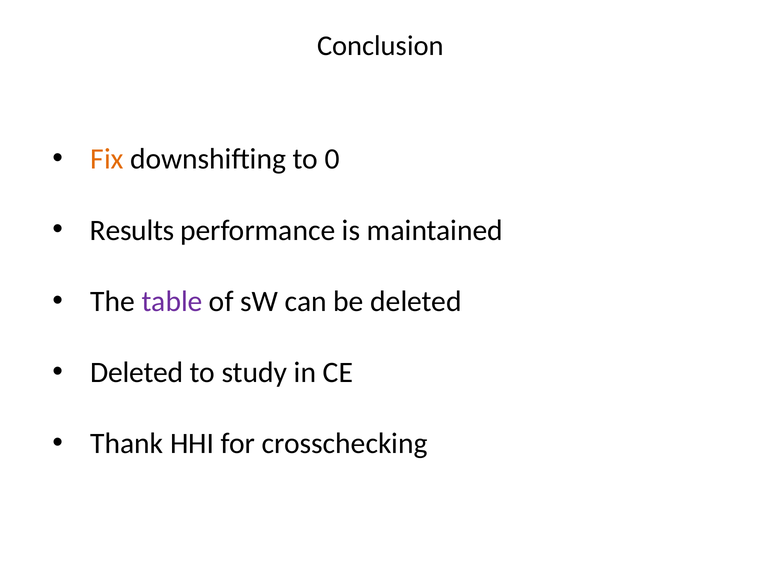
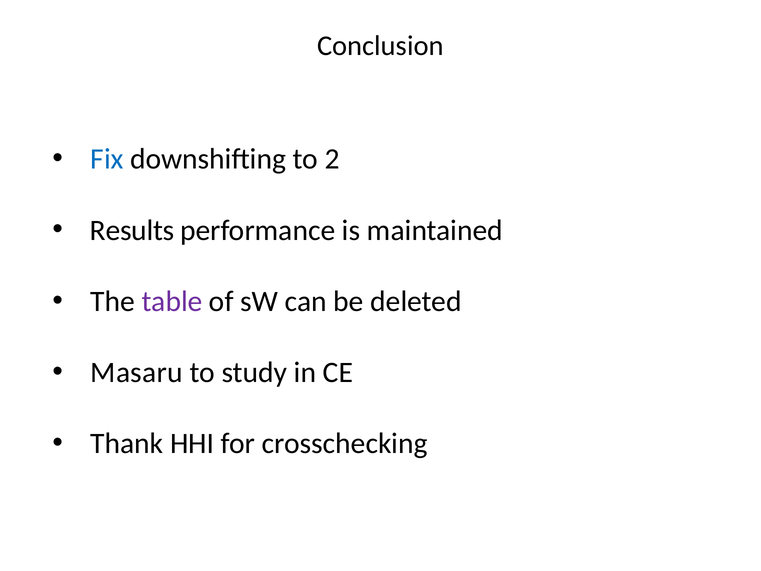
Fix colour: orange -> blue (107, 159)
0: 0 -> 2 (332, 159)
Deleted: Deleted -> Masaru (137, 372)
